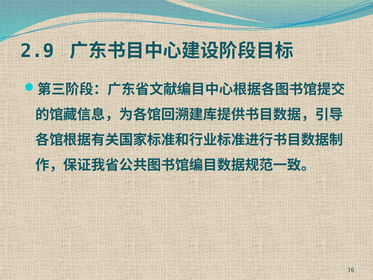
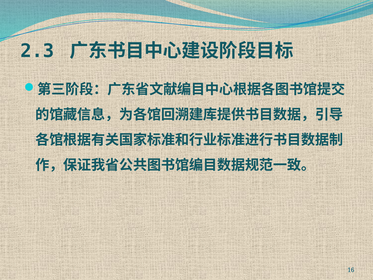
2.9: 2.9 -> 2.3 (37, 51)
